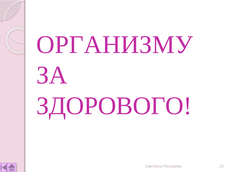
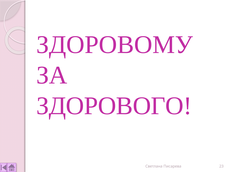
ОРГАНИЗМУ: ОРГАНИЗМУ -> ЗДОРОВОМУ (115, 45)
